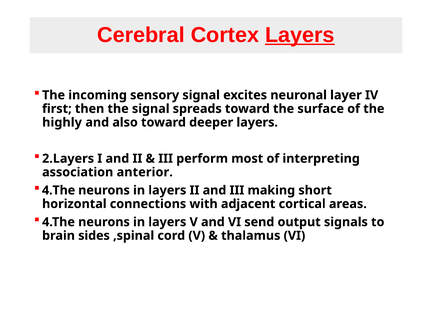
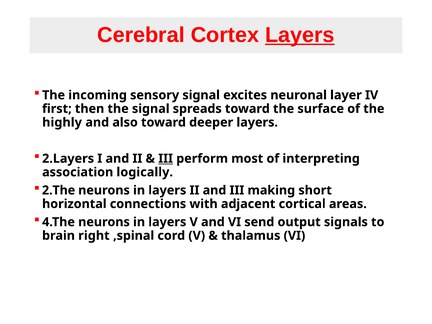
III underline: none -> present (166, 159)
anterior: anterior -> logically (145, 172)
4.The: 4.The -> 2.The (59, 190)
sides: sides -> right (94, 236)
